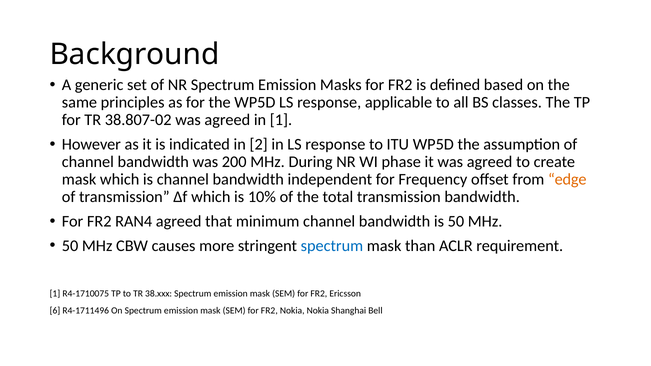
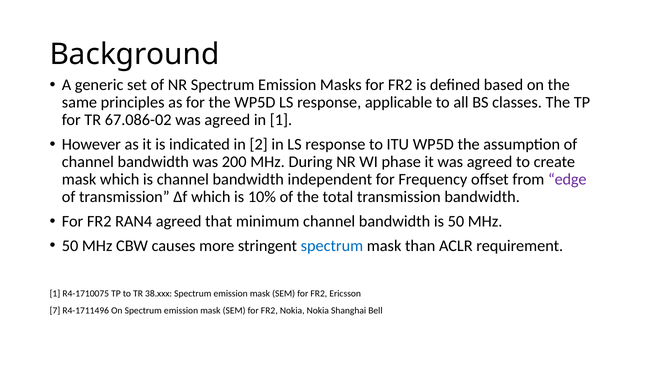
38.807-02: 38.807-02 -> 67.086-02 (138, 120)
edge colour: orange -> purple (567, 180)
6: 6 -> 7 (55, 311)
